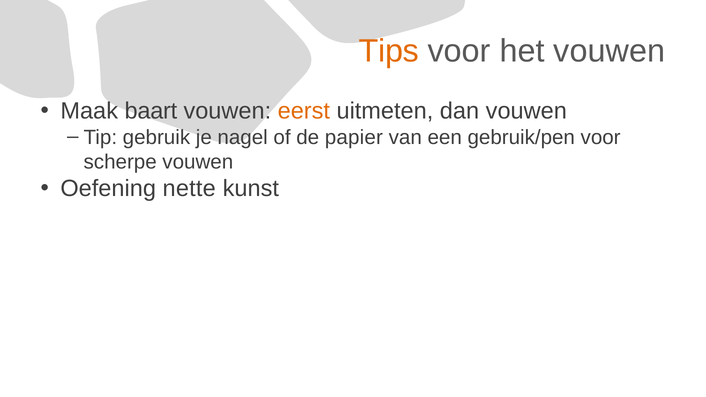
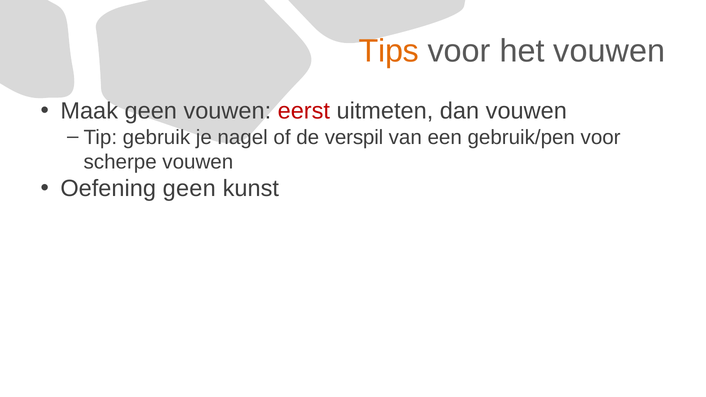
Maak baart: baart -> geen (151, 111)
eerst colour: orange -> red (304, 111)
papier: papier -> verspil (354, 137)
Oefening nette: nette -> geen (189, 189)
